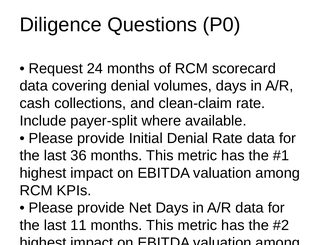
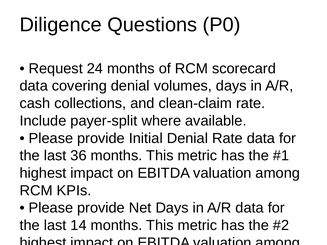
11: 11 -> 14 (79, 226)
